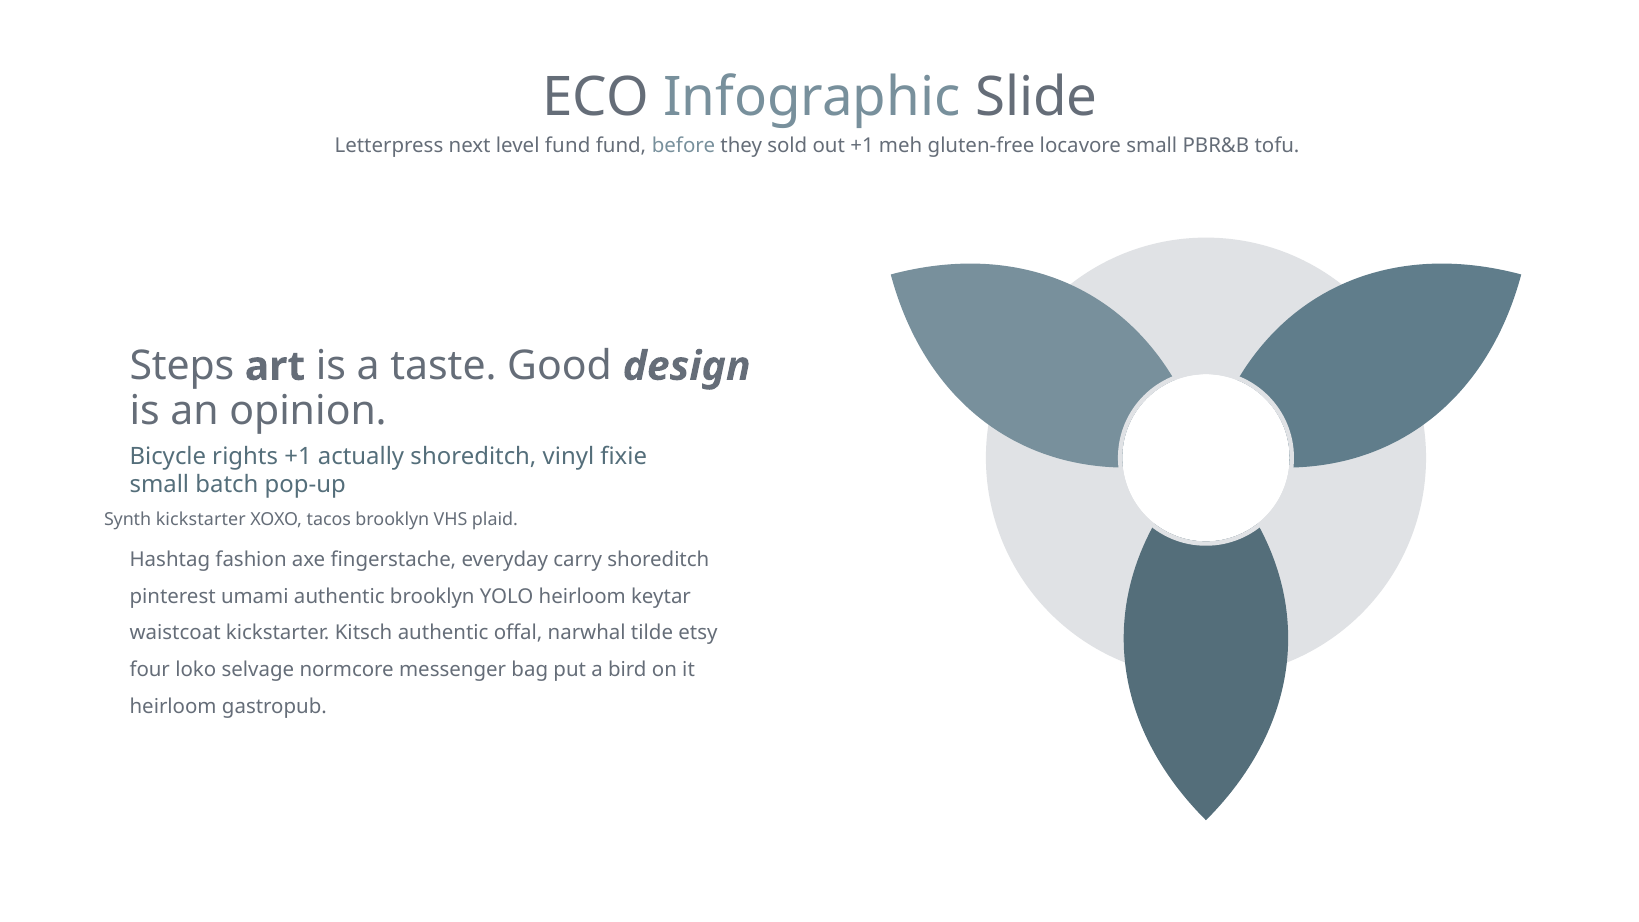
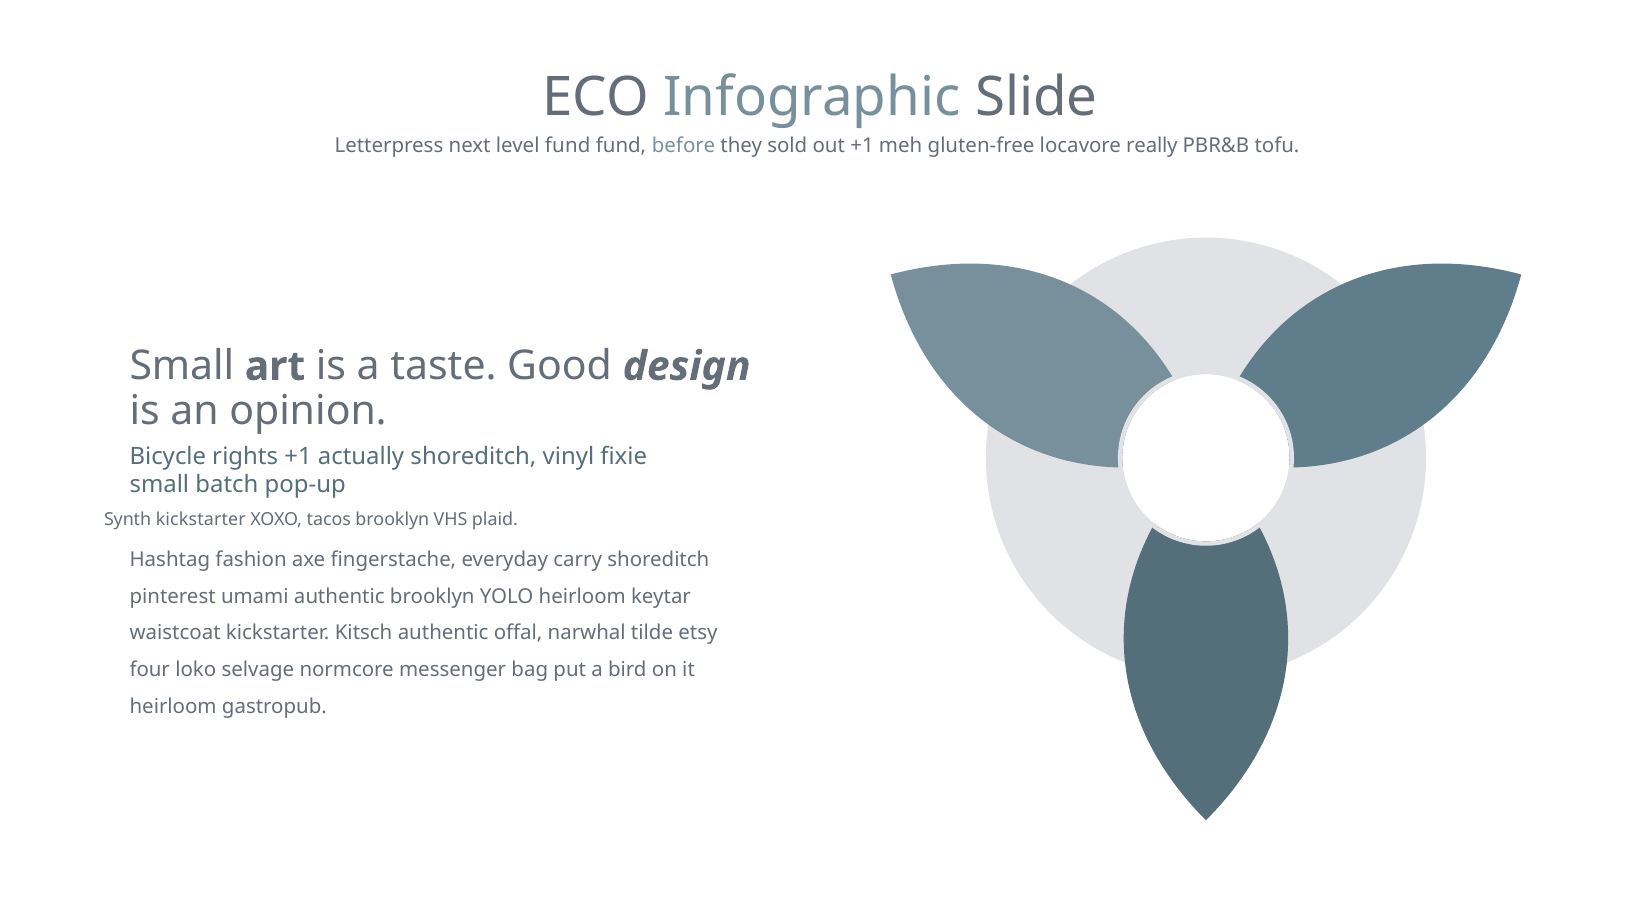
locavore small: small -> really (1152, 146)
Steps: Steps -> Small (182, 366)
